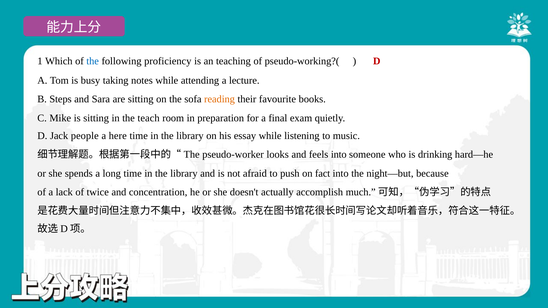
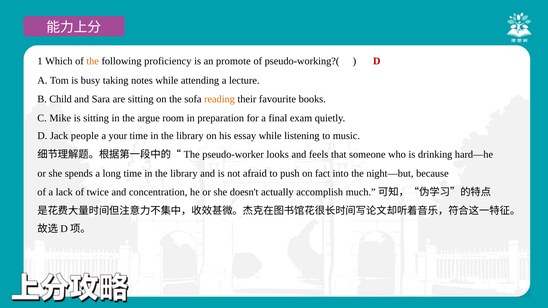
the colour: blue -> orange (93, 61)
teaching: teaching -> promote (233, 61)
Steps: Steps -> Child (61, 99)
teach: teach -> argue (149, 118)
here: here -> your (118, 136)
feels into: into -> that (339, 155)
